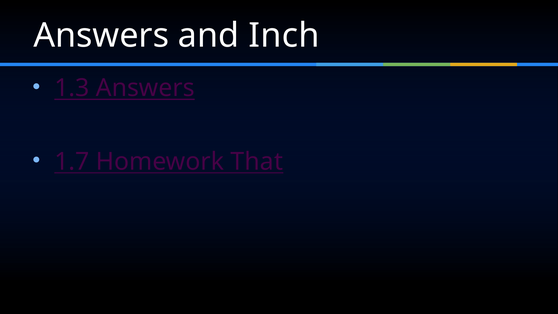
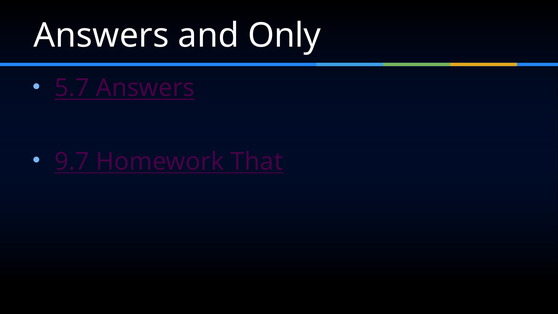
Inch: Inch -> Only (284, 36)
1.3: 1.3 -> 5.7 (72, 88)
1.7: 1.7 -> 9.7 (72, 162)
